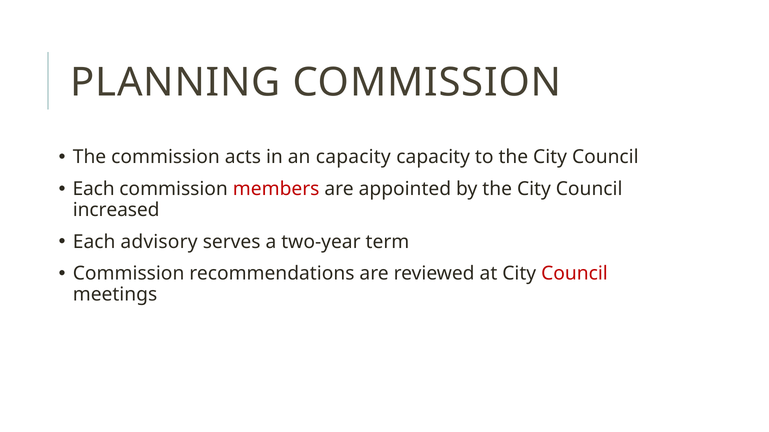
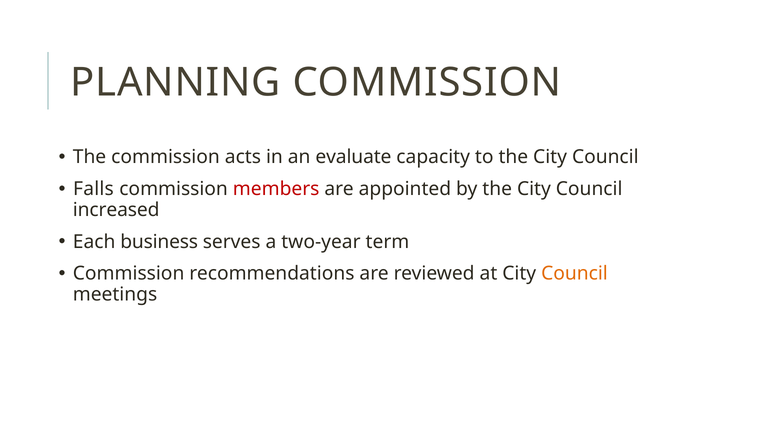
an capacity: capacity -> evaluate (353, 157)
Each: Each -> Falls (93, 189)
advisory: advisory -> business (159, 242)
Council colour: red -> orange (574, 274)
